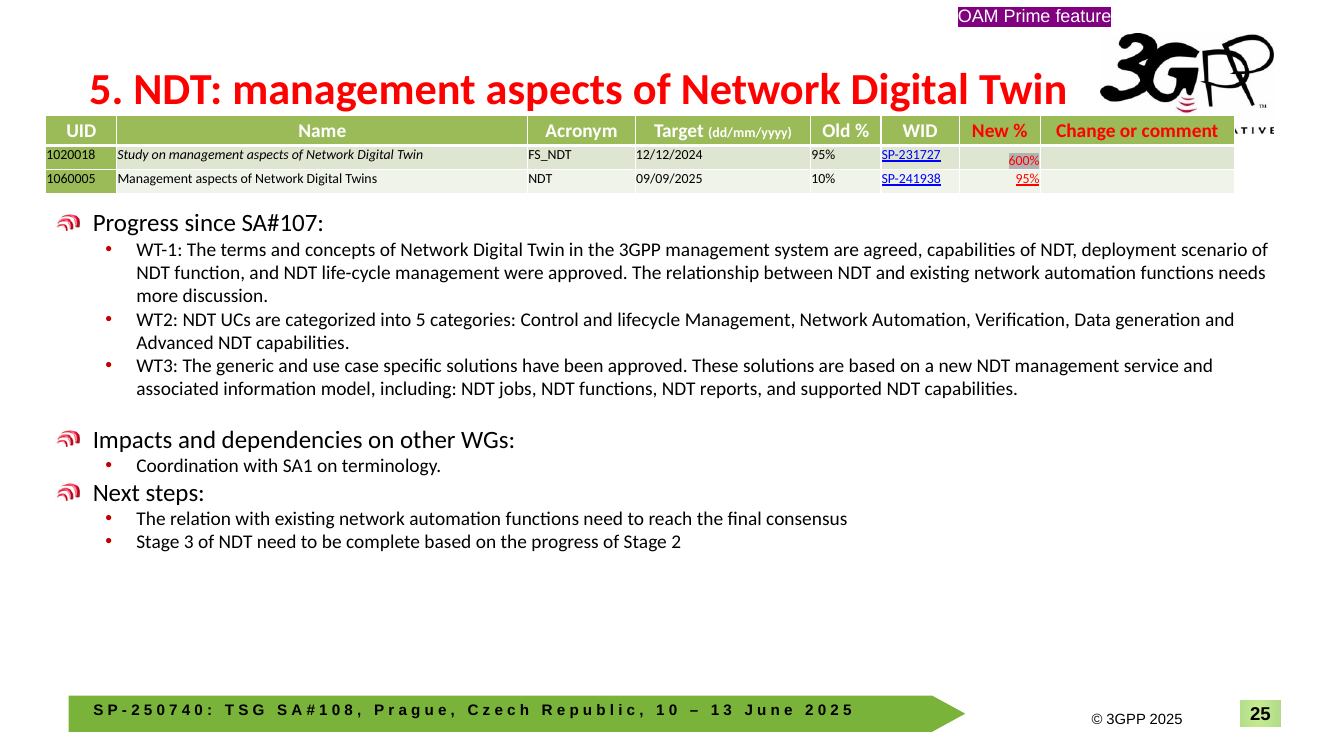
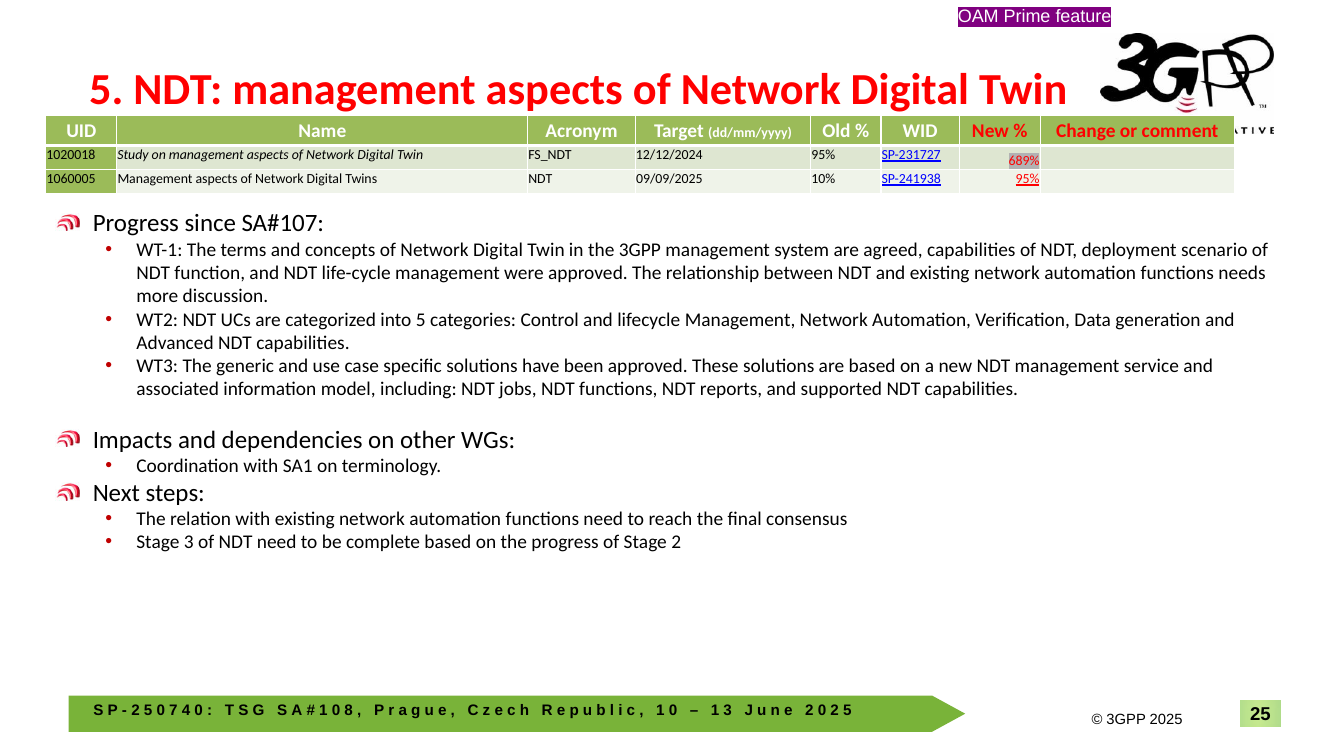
600%: 600% -> 689% (1024, 161)
